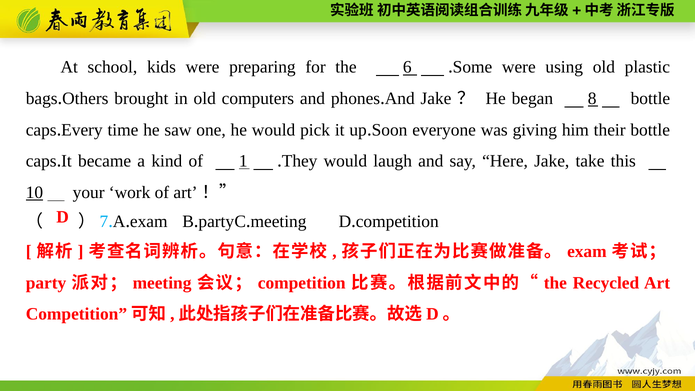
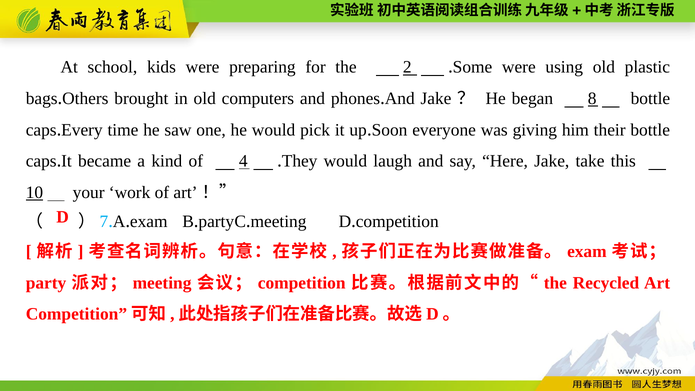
6: 6 -> 2 (407, 67)
1: 1 -> 4 (243, 161)
